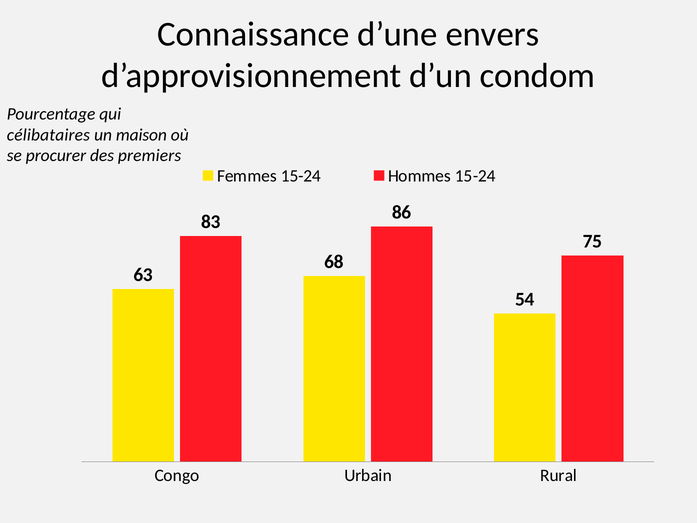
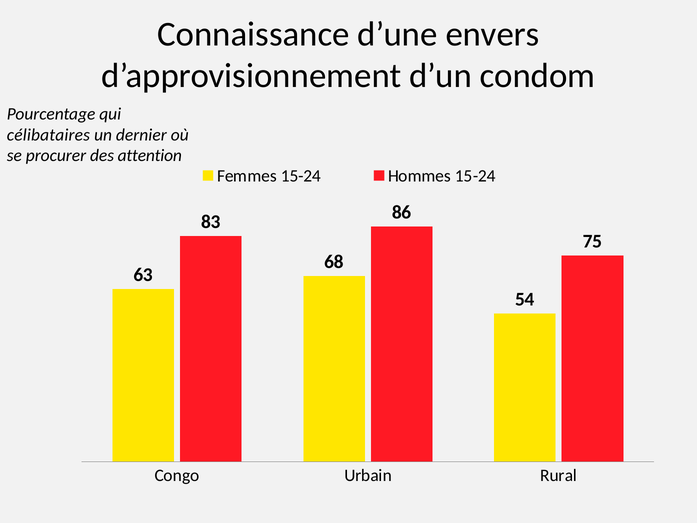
maison: maison -> dernier (141, 135)
premiers: premiers -> attention (150, 156)
